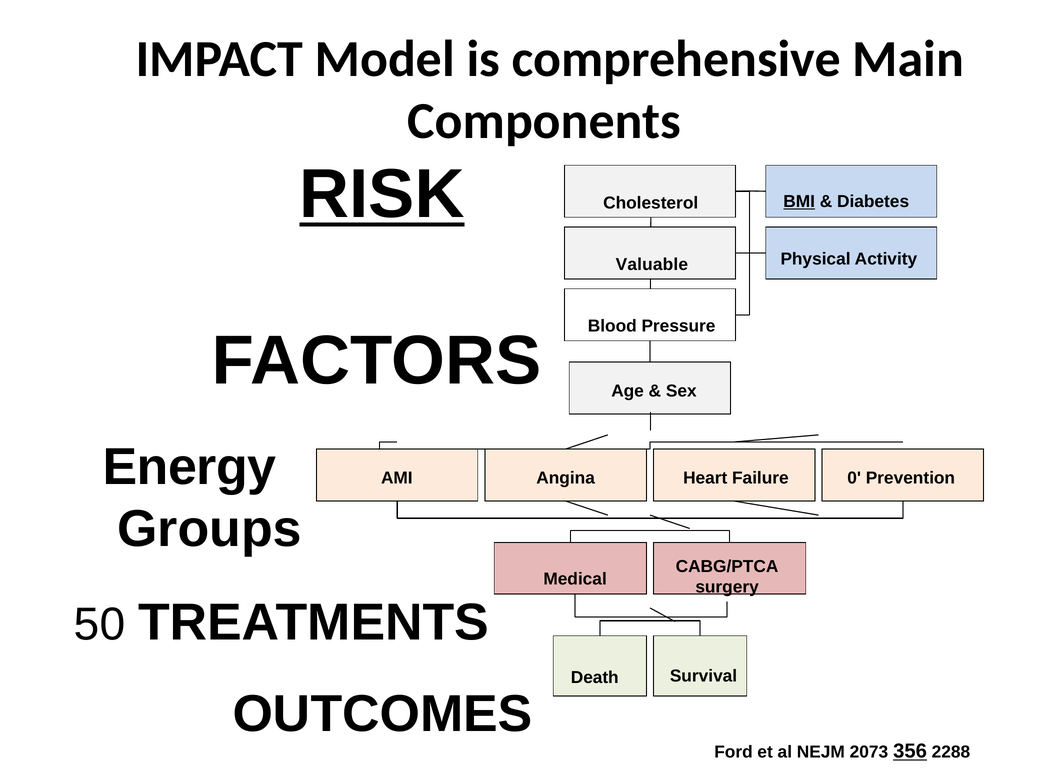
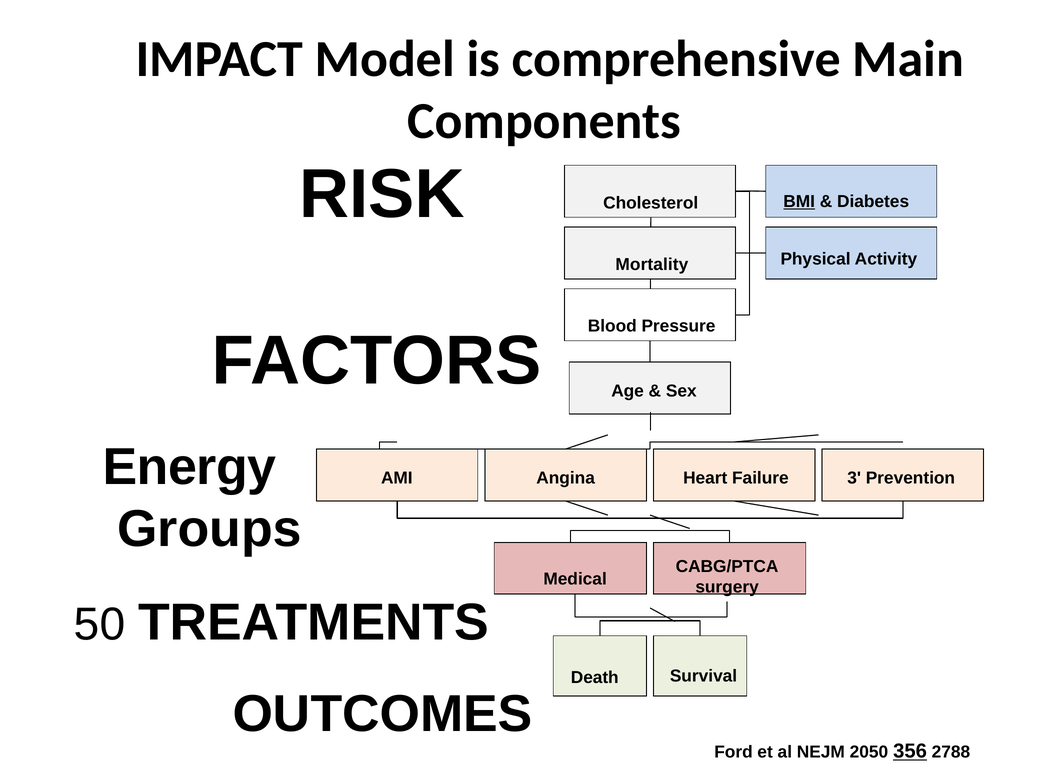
RISK underline: present -> none (382, 195)
Valuable: Valuable -> Mortality (652, 265)
0: 0 -> 3 (854, 478)
2073: 2073 -> 2050 (869, 752)
2288: 2288 -> 2788 (951, 752)
